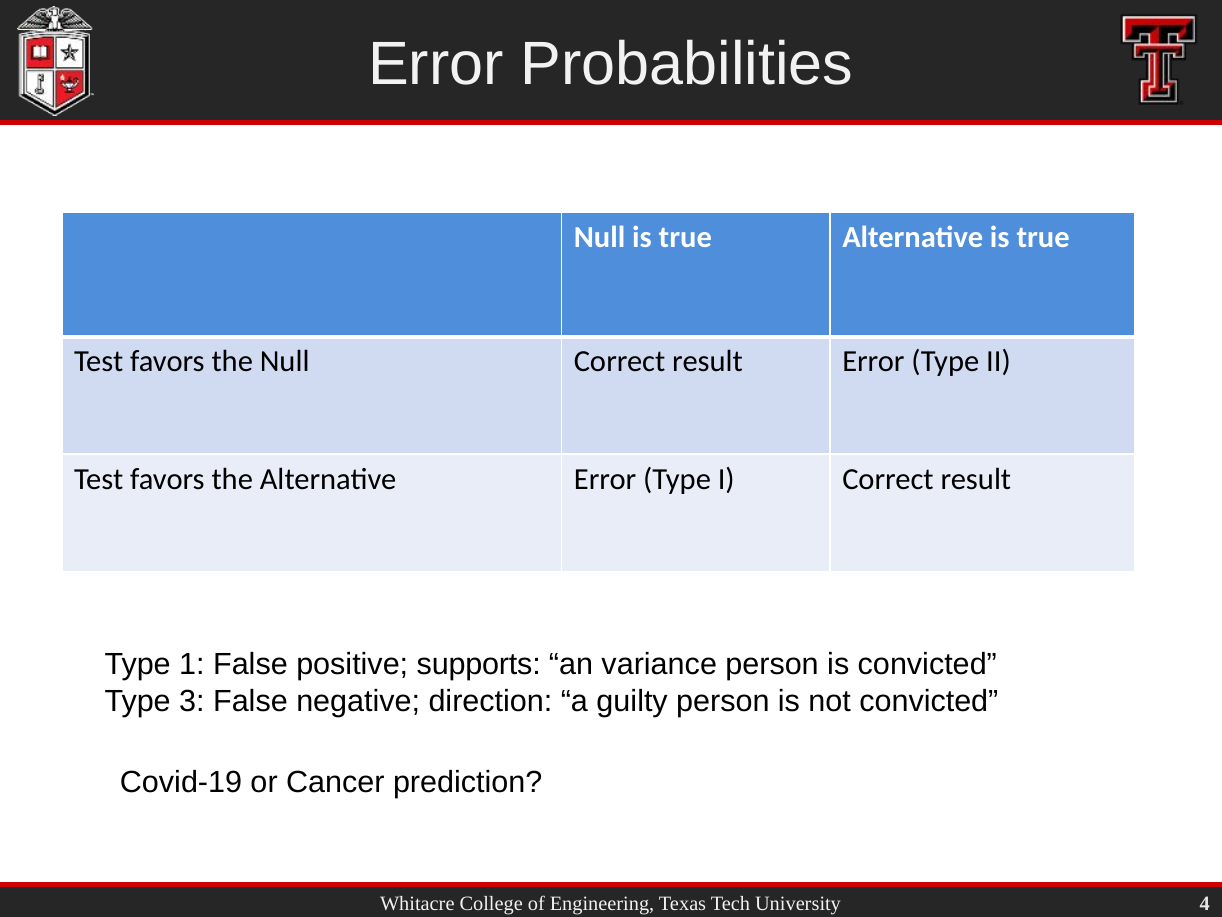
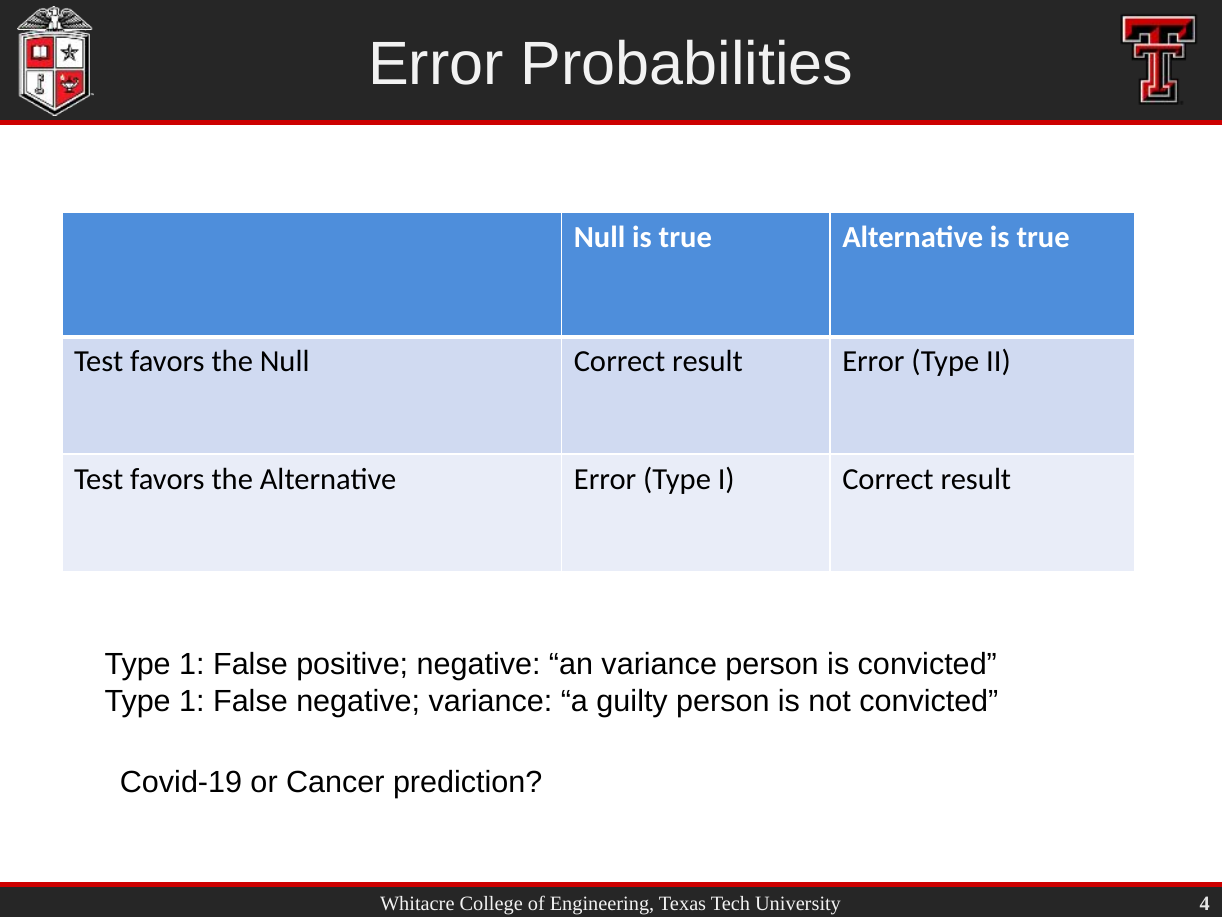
positive supports: supports -> negative (479, 664)
3: 3 -> 1 (192, 701)
negative direction: direction -> variance (490, 701)
